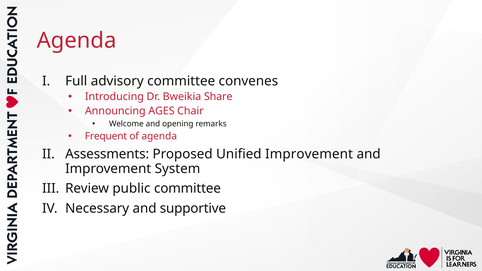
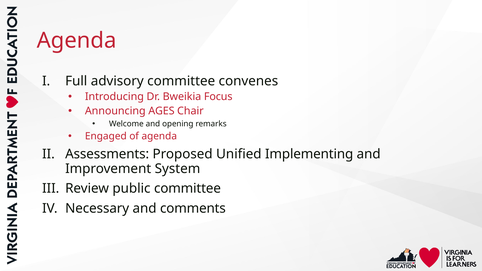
Share: Share -> Focus (218, 97)
Frequent: Frequent -> Engaged (106, 136)
Unified Improvement: Improvement -> Implementing (309, 154)
supportive: supportive -> comments (193, 208)
